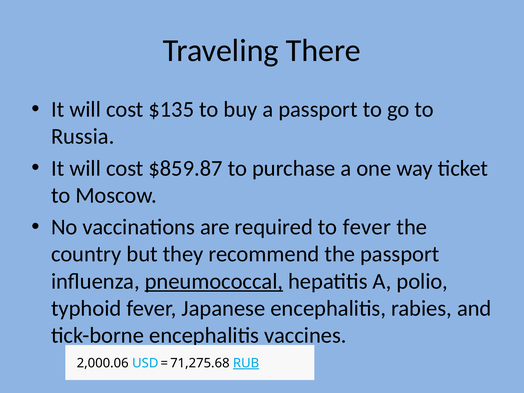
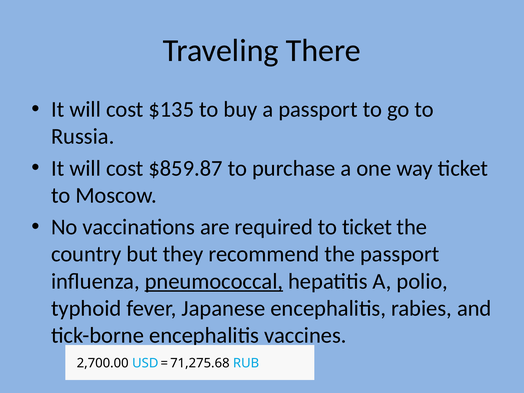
to fever: fever -> ticket (367, 227)
2,000.06: 2,000.06 -> 2,700.00 (103, 363)
RUB underline: present -> none (246, 363)
